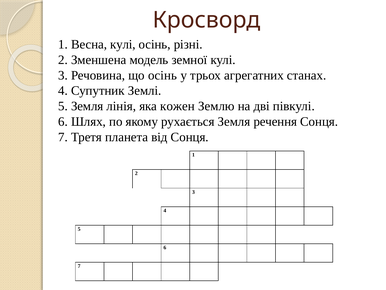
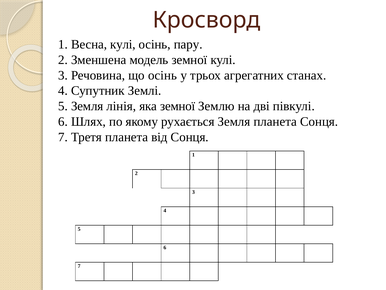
різні: різні -> пару (188, 44)
яка кожен: кожен -> земної (178, 106)
Земля речення: речення -> планета (275, 121)
